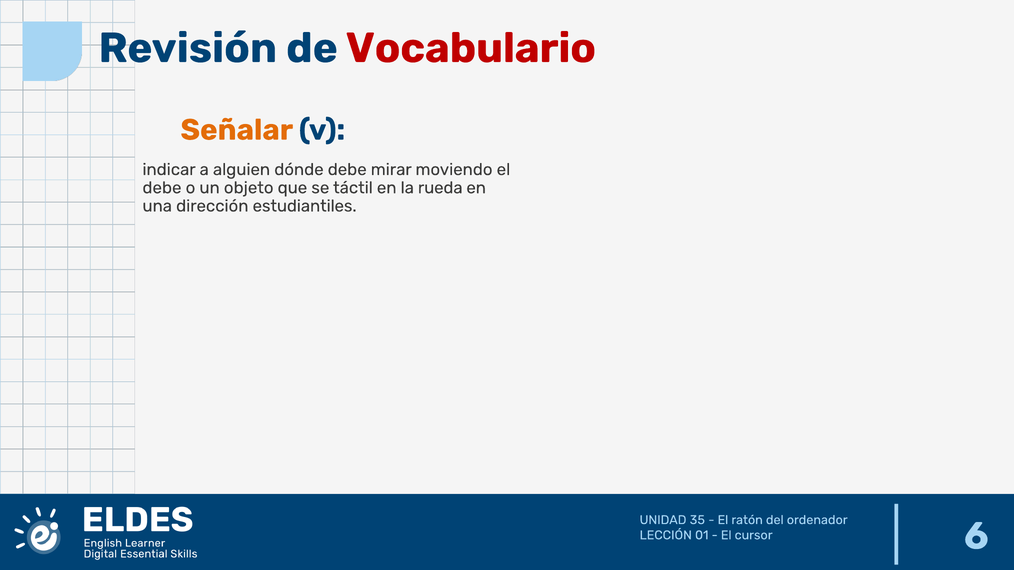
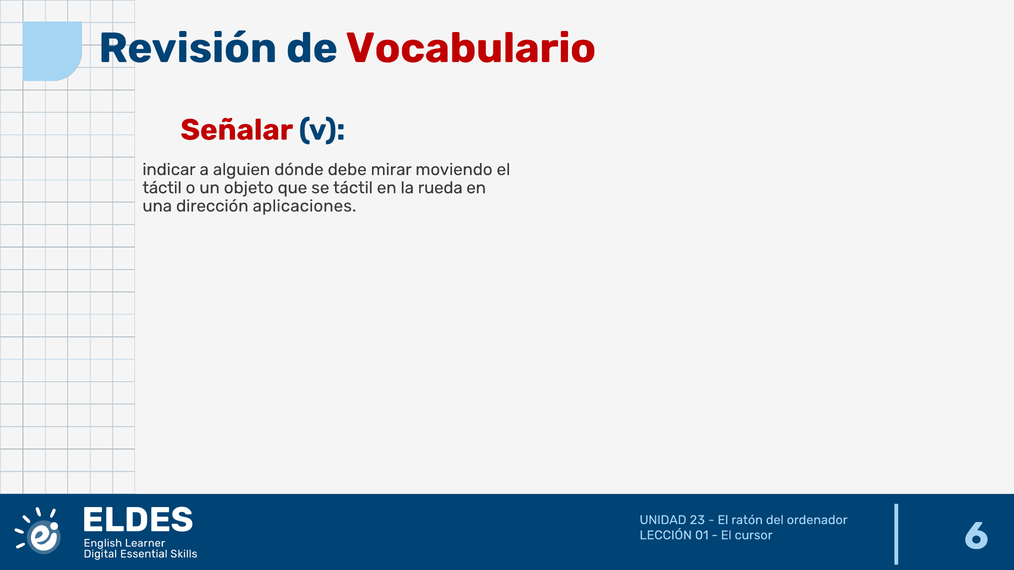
Señalar colour: orange -> red (237, 130)
debe: debe -> táctil (162, 188)
estudiantiles: estudiantiles -> aplicaciones (304, 206)
35: 35 -> 23 (697, 520)
